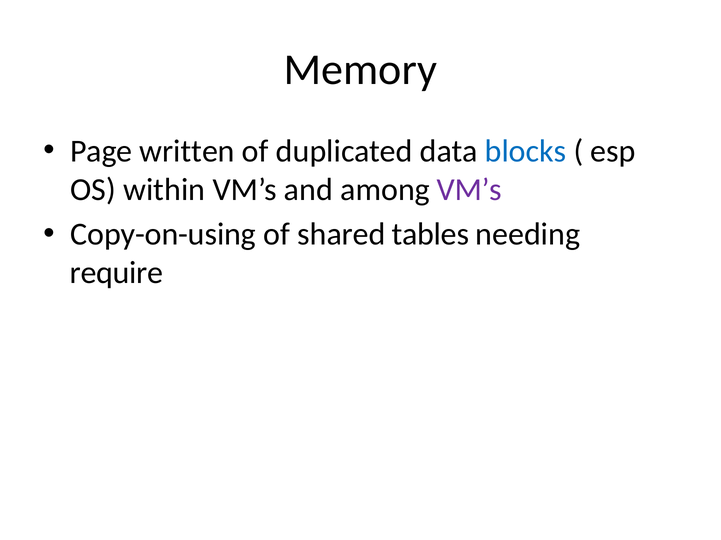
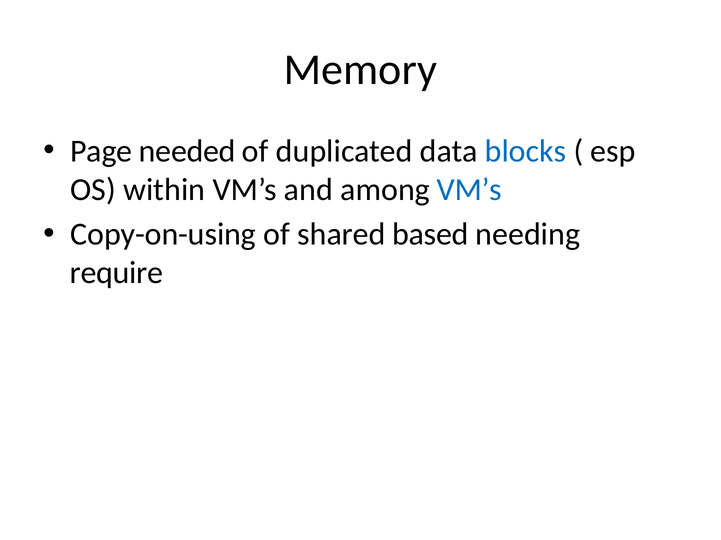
written: written -> needed (187, 151)
VM’s colour: purple -> blue (469, 190)
tables: tables -> based (431, 235)
